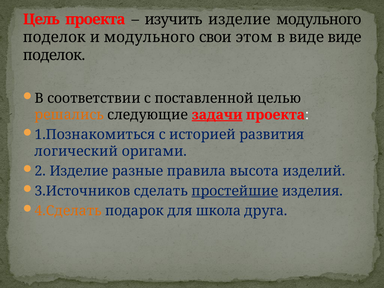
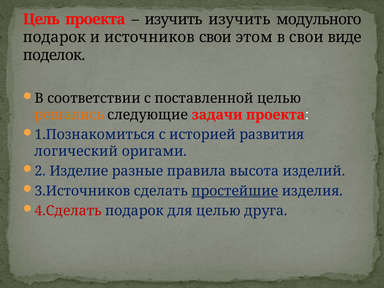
изучить изделие: изделие -> изучить (239, 19)
поделок: поделок -> подарок (54, 37)
и модульного: модульного -> источников (149, 37)
в виде: виде -> свои (306, 37)
задачи underline: present -> none (217, 115)
4.Сделать colour: orange -> red (68, 211)
для школа: школа -> целью (218, 211)
